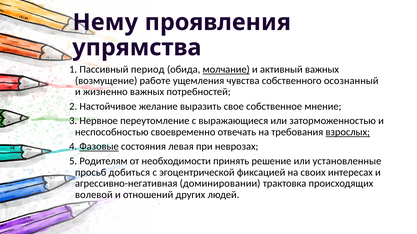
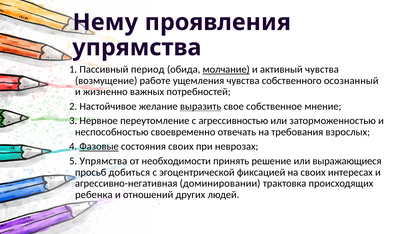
активный важных: важных -> чувства (322, 70)
выразить underline: none -> present (201, 107)
выражающиеся: выражающиеся -> агрессивностью (233, 121)
взрослых underline: present -> none (348, 132)
состояния левая: левая -> своих (181, 147)
5 Родителям: Родителям -> Упрямства (103, 161)
установленные: установленные -> выражающиеся (347, 161)
волевой: волевой -> ребенка (94, 195)
